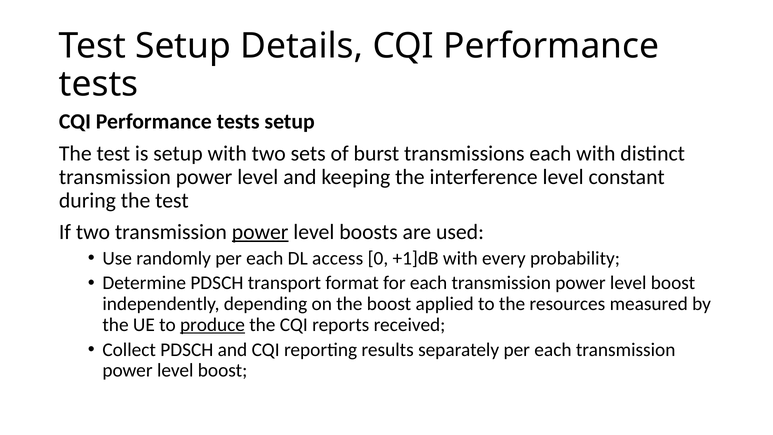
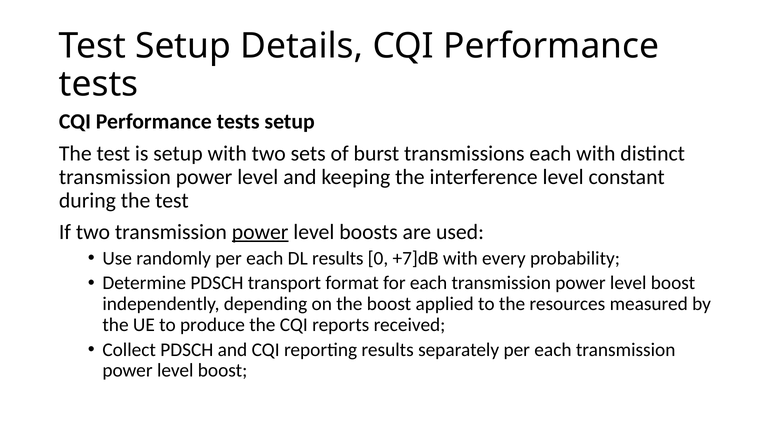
DL access: access -> results (338, 258)
+1]dB: +1]dB -> +7]dB (416, 258)
produce underline: present -> none (212, 325)
